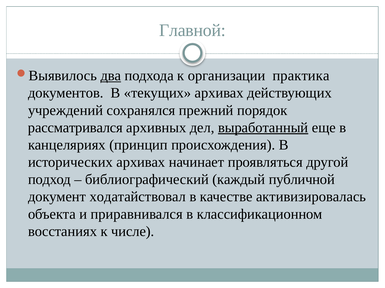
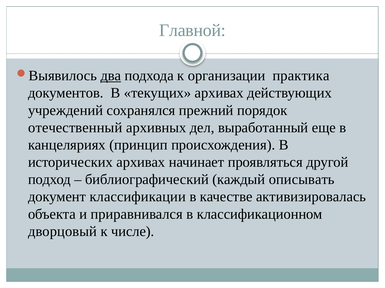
рассматривался: рассматривался -> отечественный (75, 128)
выработанный underline: present -> none (263, 128)
публичной: публичной -> описывать (302, 180)
ходатайствовал: ходатайствовал -> классификации (138, 197)
восстаниях: восстаниях -> дворцовый (62, 232)
